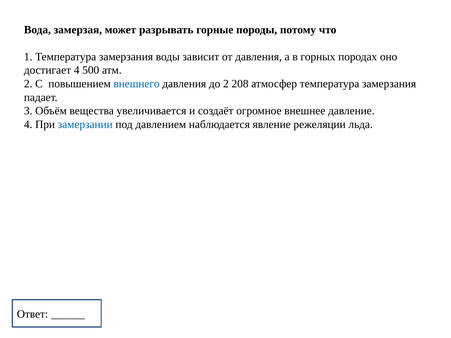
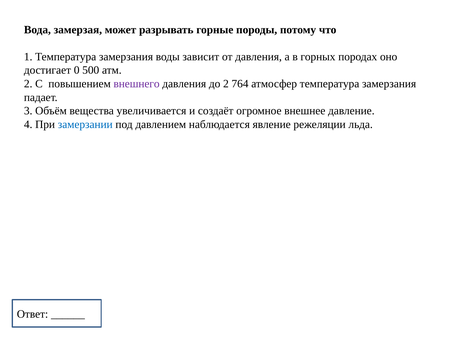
достигает 4: 4 -> 0 (77, 70)
внешнего colour: blue -> purple (137, 84)
208: 208 -> 764 (240, 84)
